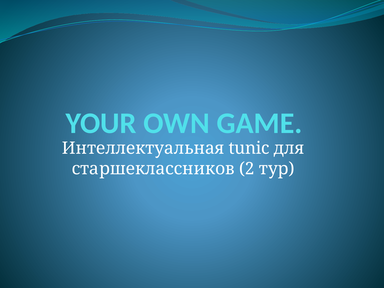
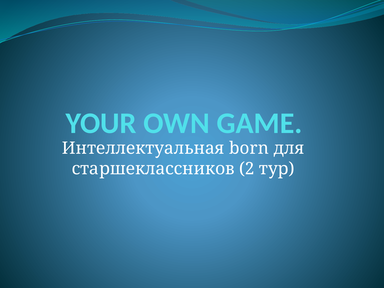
tunic: tunic -> born (249, 148)
